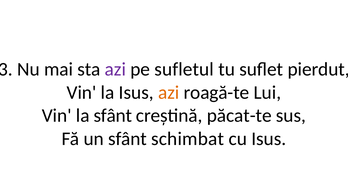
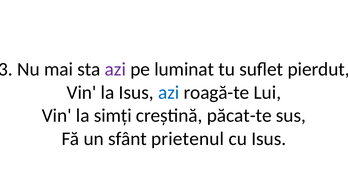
sufletul: sufletul -> luminat (184, 70)
azi colour: orange -> blue (169, 93)
la sfânt: sfânt -> simți (113, 116)
schimbat: schimbat -> prietenul (188, 139)
